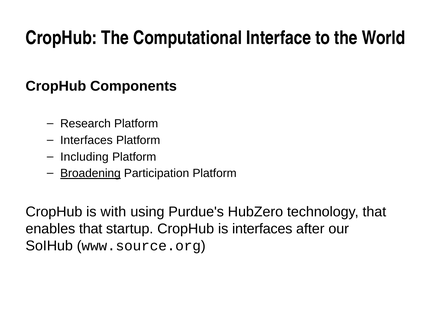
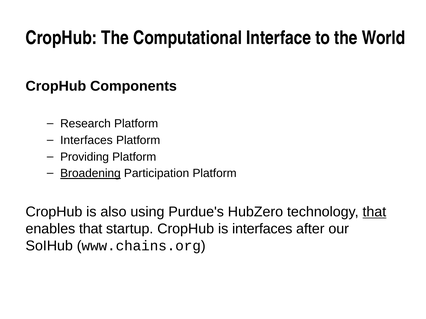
Including: Including -> Providing (85, 157)
with: with -> also (113, 212)
that underline: none -> present (374, 212)
www.source.org: www.source.org -> www.chains.org (141, 246)
